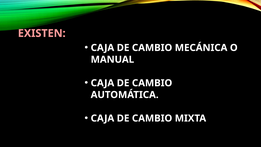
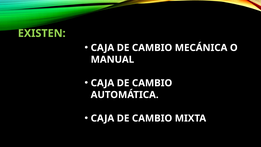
EXISTEN colour: pink -> light green (42, 33)
